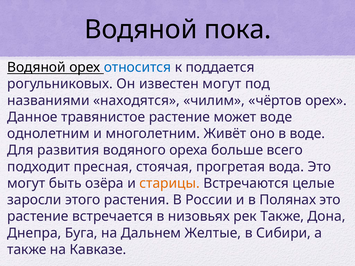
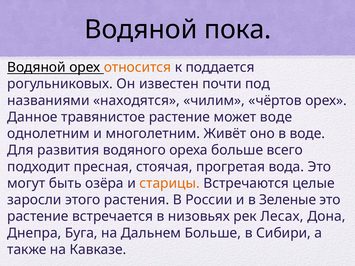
относится colour: blue -> orange (138, 67)
известен могут: могут -> почти (222, 84)
Полянах: Полянах -> Зеленые (288, 200)
рек Также: Также -> Лесах (282, 217)
Дальнем Желтые: Желтые -> Больше (213, 233)
